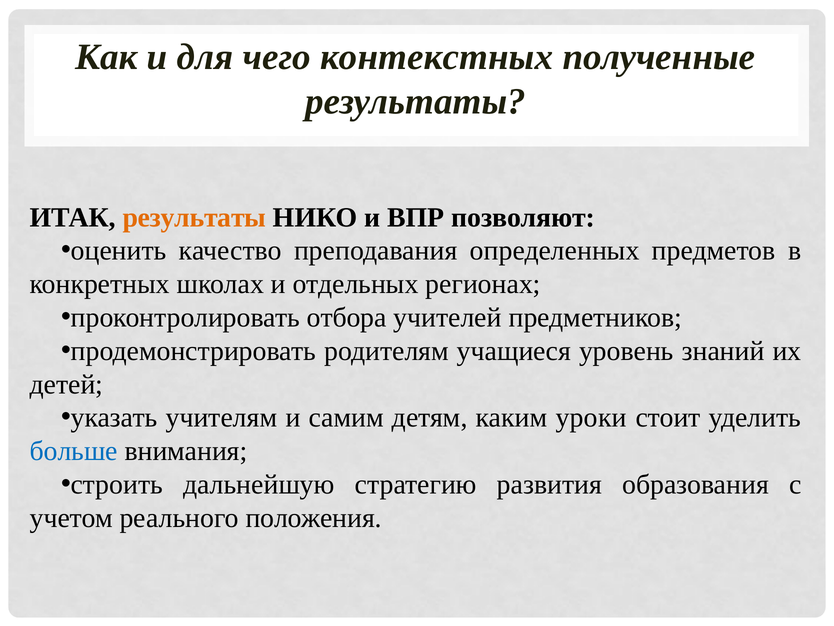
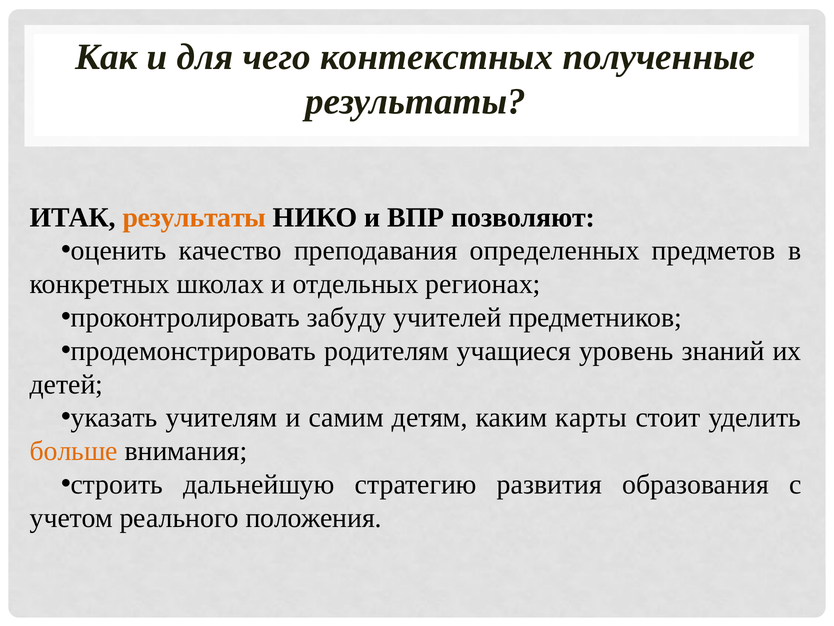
отбора: отбора -> забуду (347, 317)
уроки: уроки -> карты (591, 417)
больше colour: blue -> orange (74, 451)
